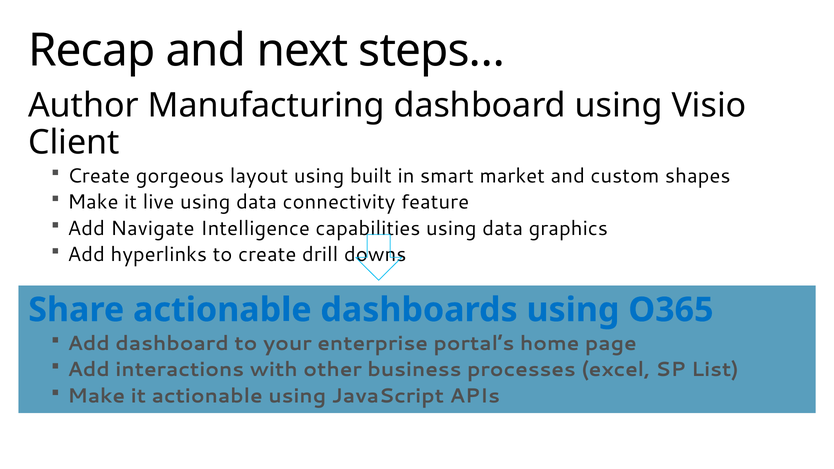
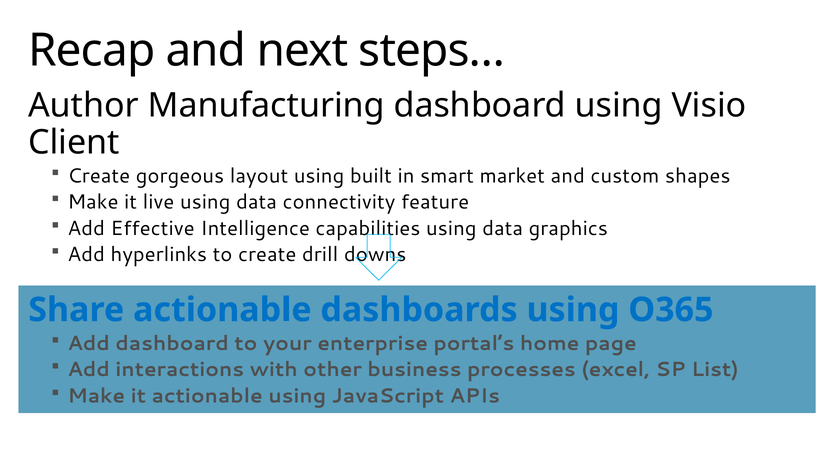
Navigate: Navigate -> Effective (153, 228)
